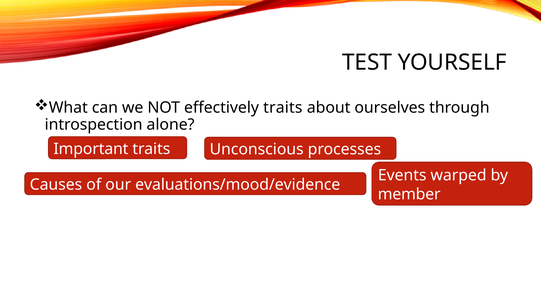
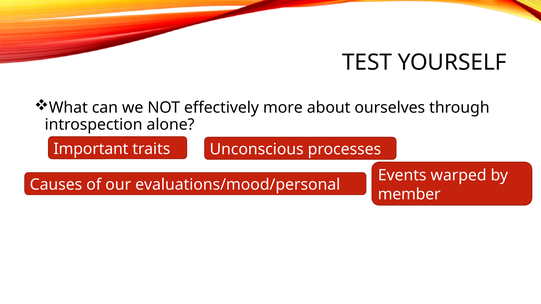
effectively traits: traits -> more (283, 108)
evaluations/mood/evidence: evaluations/mood/evidence -> evaluations/mood/personal (238, 185)
